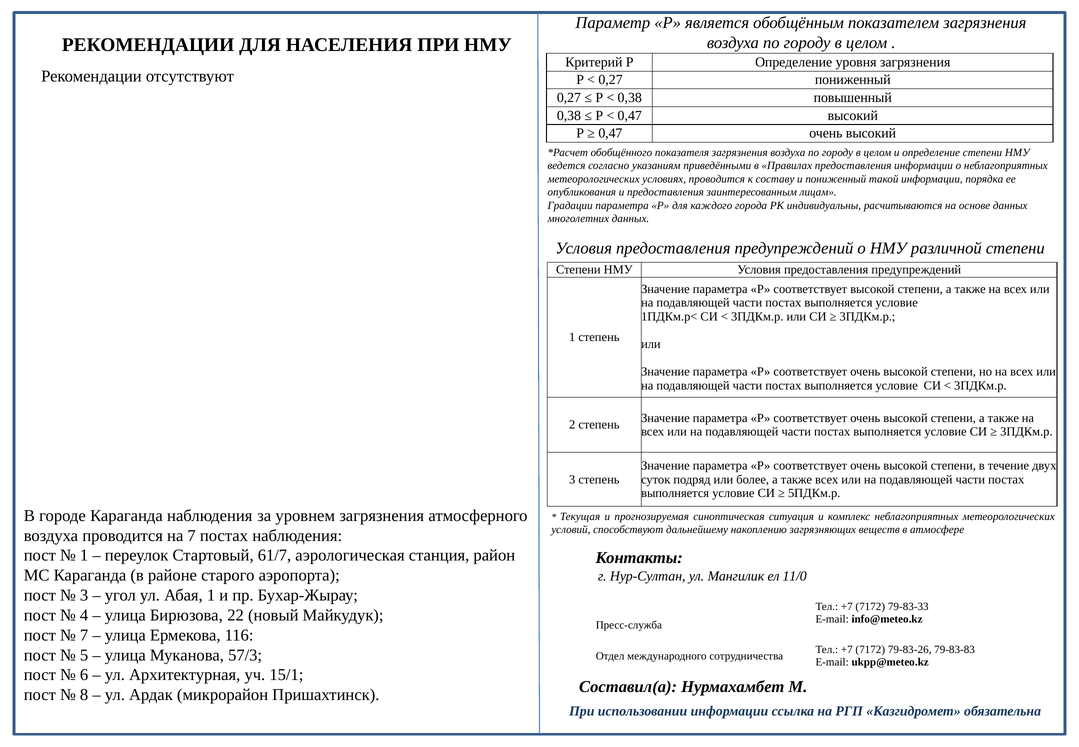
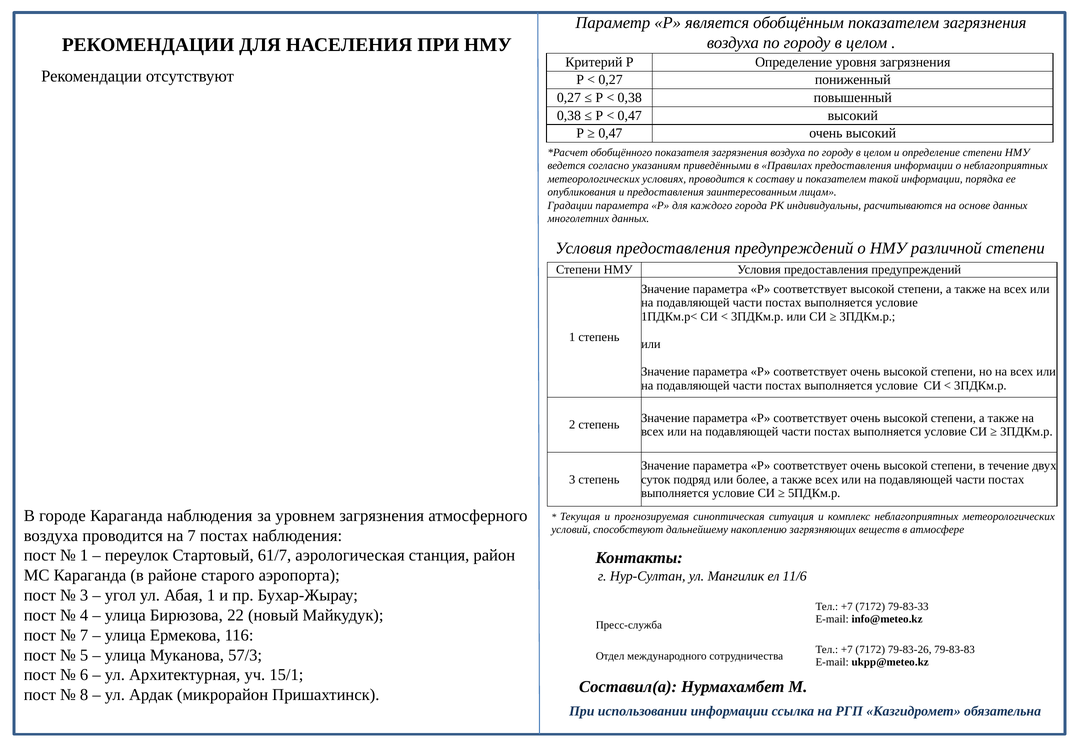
и пониженный: пониженный -> показателем (836, 179)
11/0: 11/0 -> 11/6 (795, 576)
